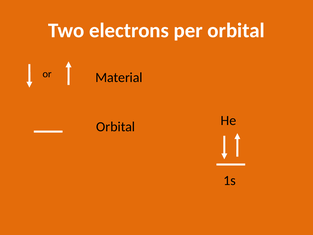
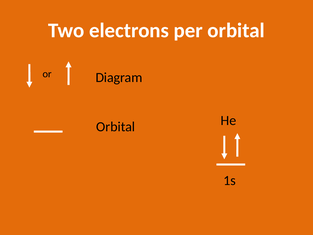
Material: Material -> Diagram (119, 77)
